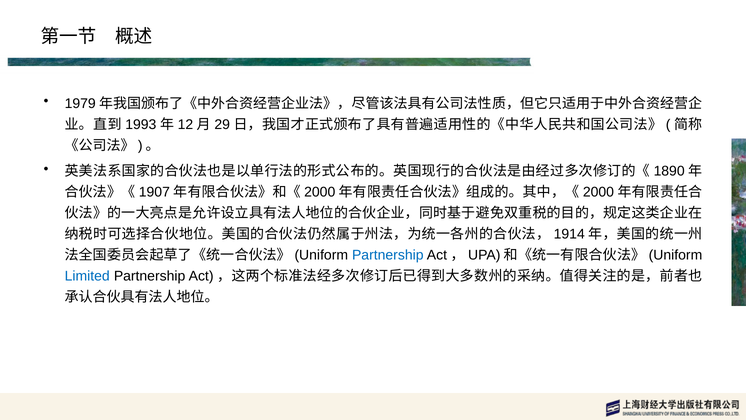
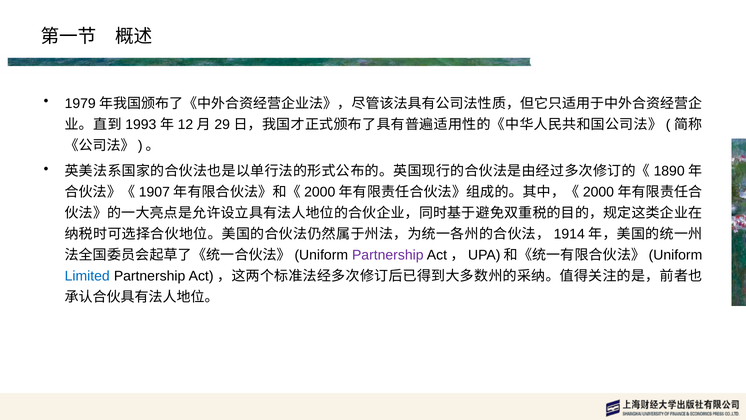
Partnership colour: blue -> purple (388, 255)
